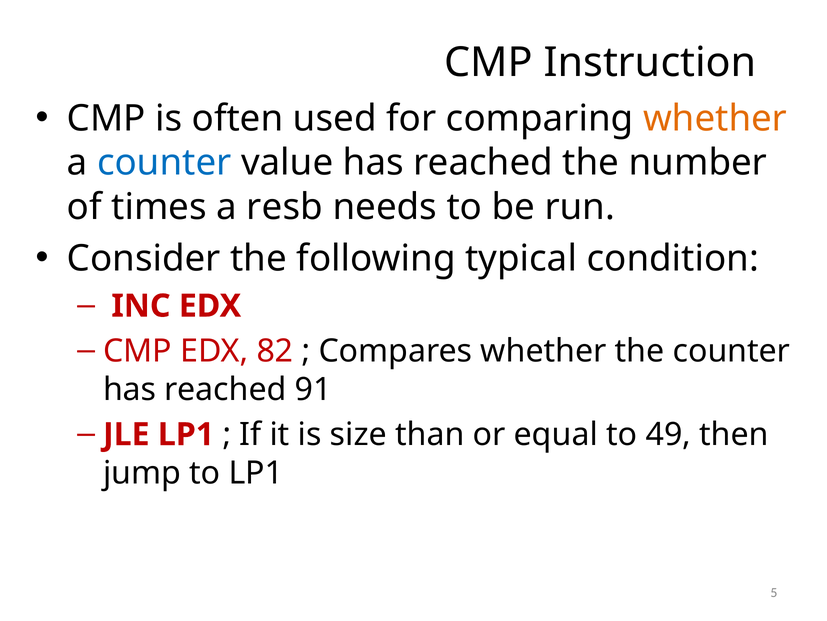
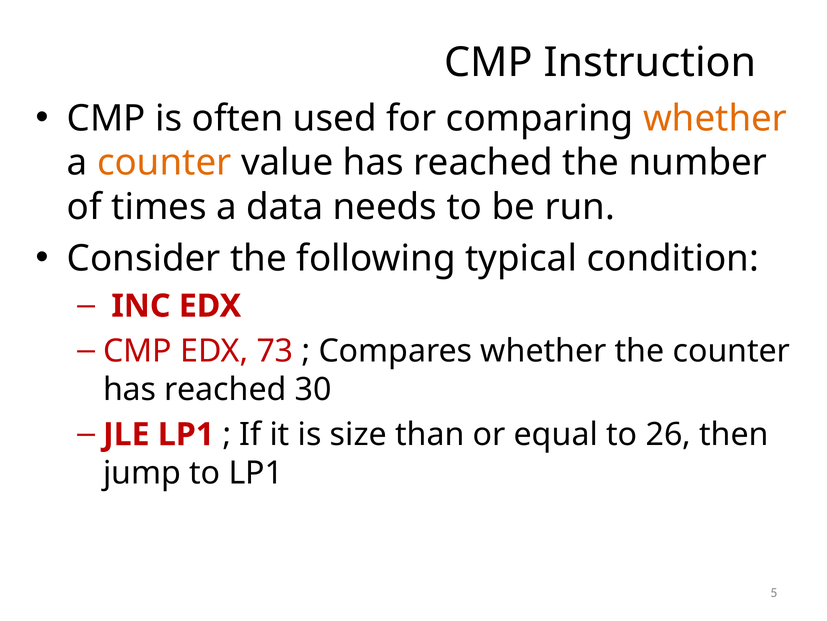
counter colour: blue -> orange (164, 163)
resb: resb -> data (285, 207)
82: 82 -> 73 (275, 351)
91: 91 -> 30 (313, 389)
49: 49 -> 26 (668, 434)
